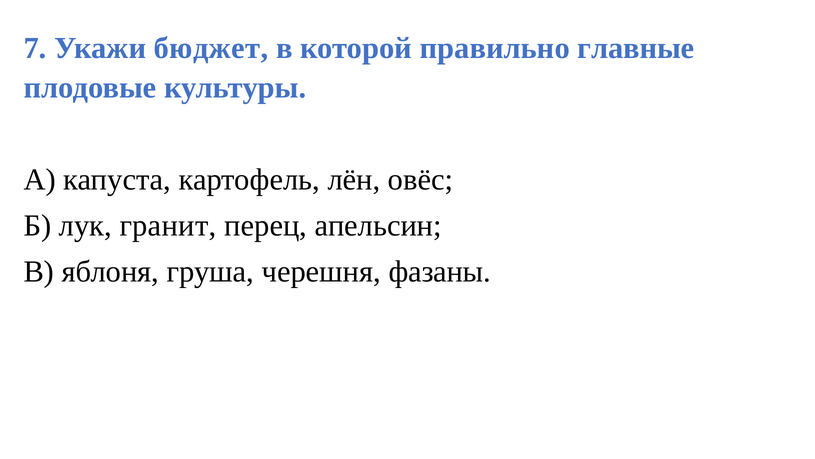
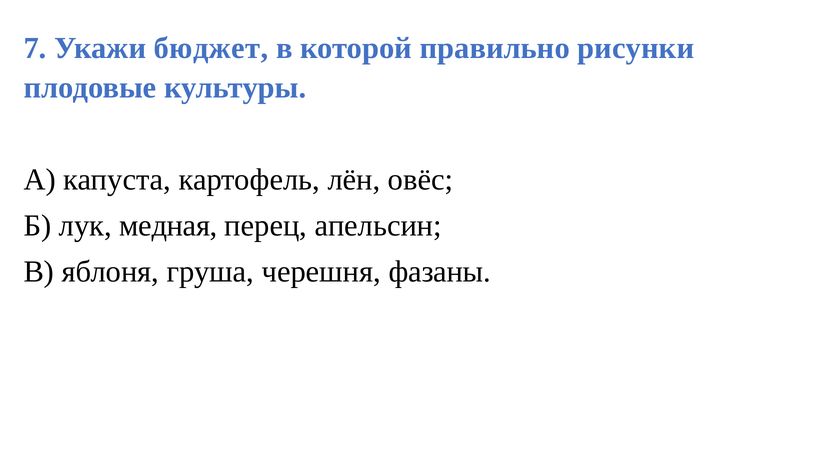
главные: главные -> рисунки (636, 48)
гранит: гранит -> медная (168, 226)
